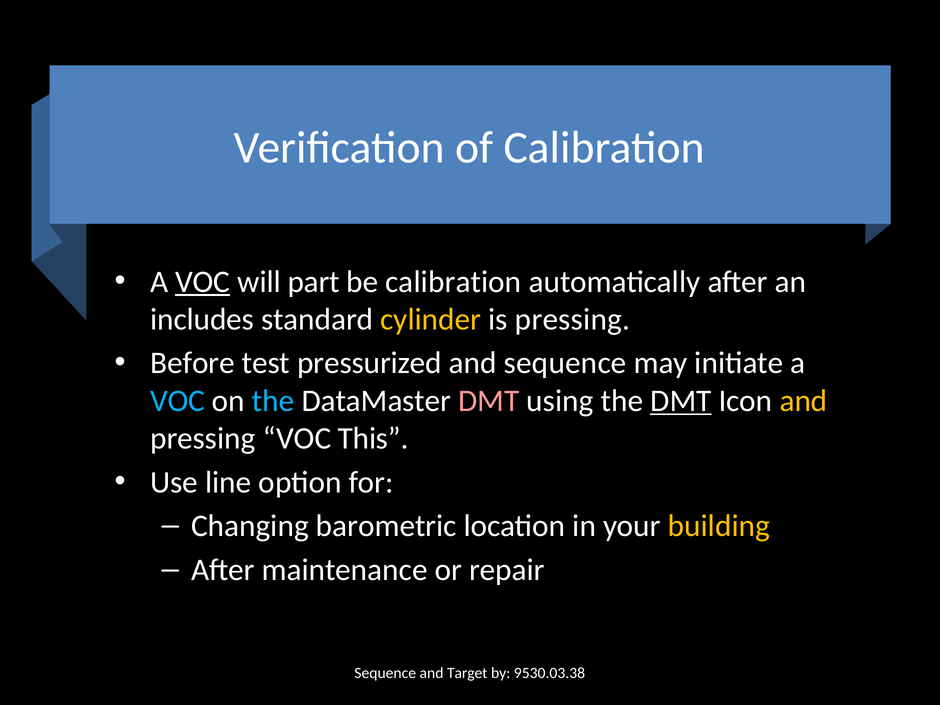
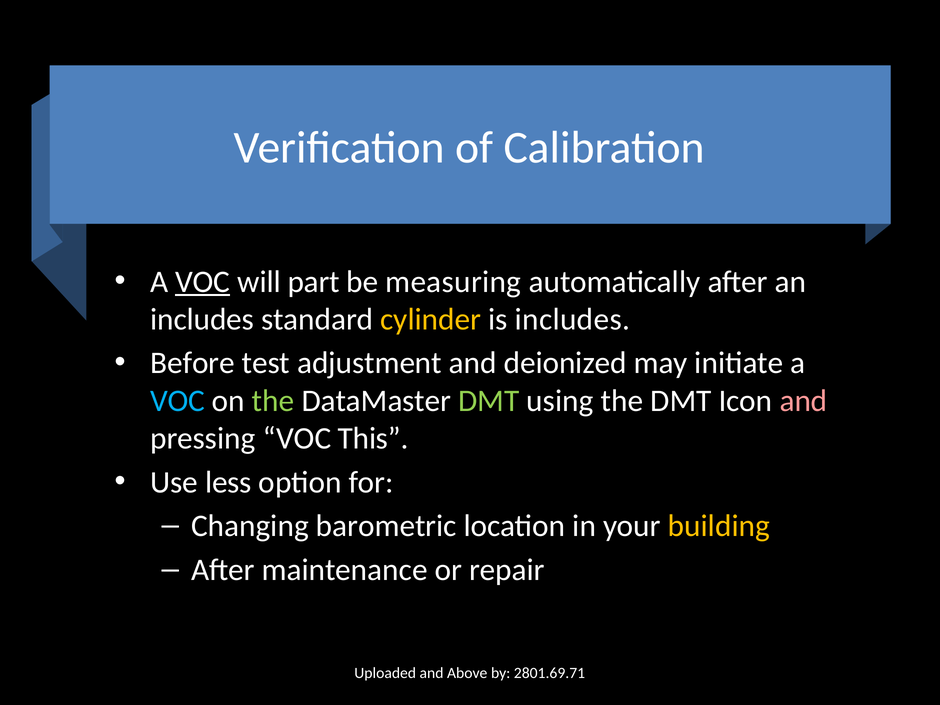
be calibration: calibration -> measuring (453, 282)
is pressing: pressing -> includes (572, 319)
pressurized: pressurized -> adjustment (369, 363)
and sequence: sequence -> deionized (565, 363)
the colour: light blue -> light green (273, 401)
DMT colour: pink -> light green (489, 401)
DMT underline: present -> none (681, 401)
and colour: yellow -> pink (803, 401)
line: line -> less (228, 482)
Sequence: Sequence -> Uploaded (385, 673)
Target: Target -> Above (467, 673)
9530.03.38: 9530.03.38 -> 2801.69.71 (549, 673)
